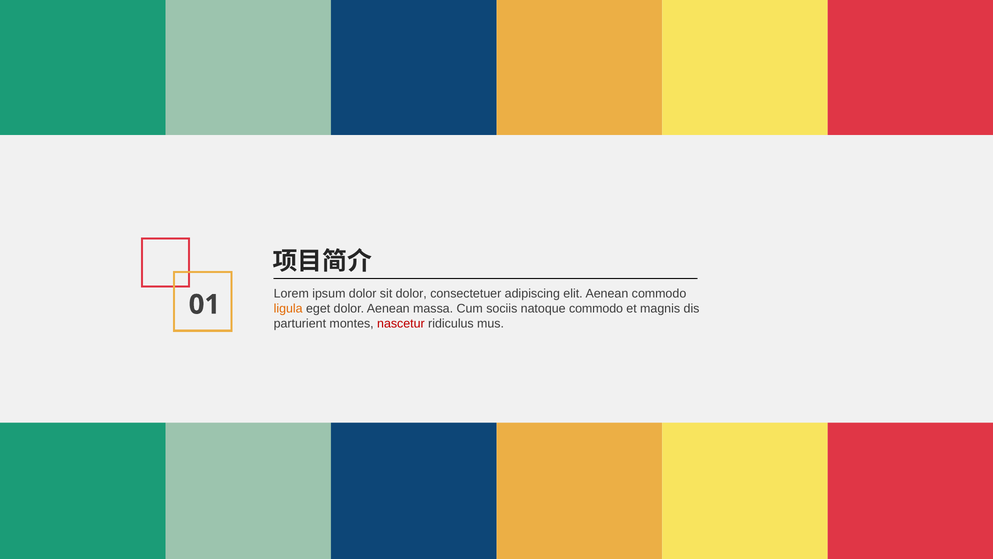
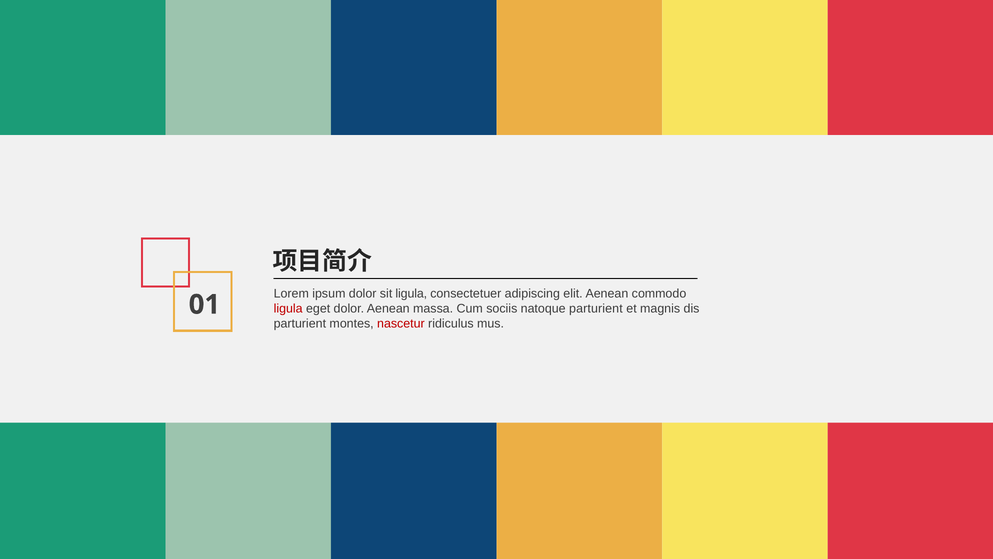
sit dolor: dolor -> ligula (411, 293)
ligula colour: orange -> red (288, 308)
natoque commodo: commodo -> parturient (596, 308)
